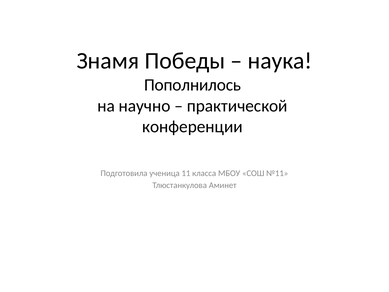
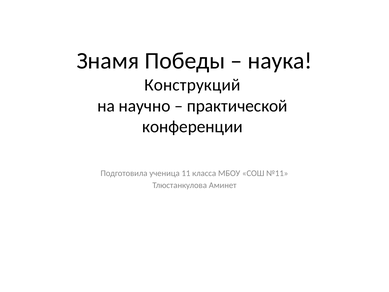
Пополнилось: Пополнилось -> Конструкций (192, 85)
